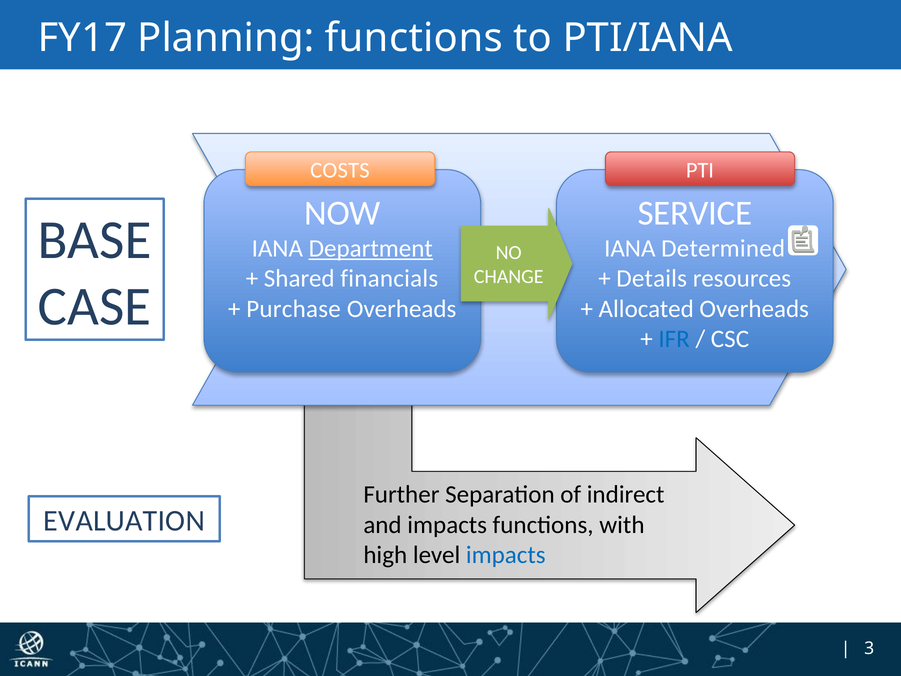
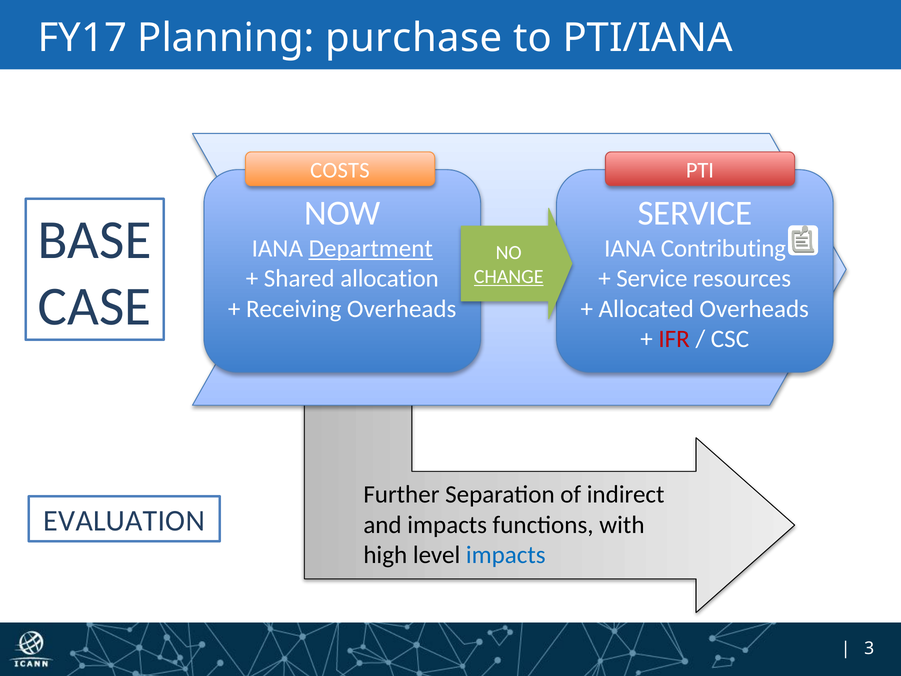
Planning functions: functions -> purchase (414, 38)
Determined: Determined -> Contributing (723, 249)
financials: financials -> allocation (390, 279)
Details: Details -> Service (652, 279)
CHANGE underline: none -> present (509, 277)
Purchase: Purchase -> Receiving (294, 309)
IFR colour: blue -> red (674, 339)
